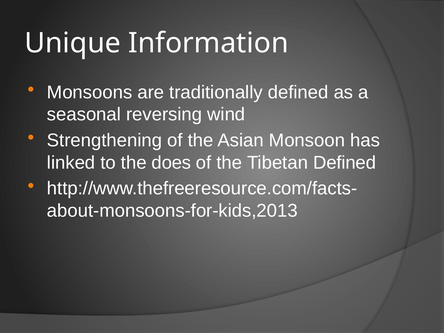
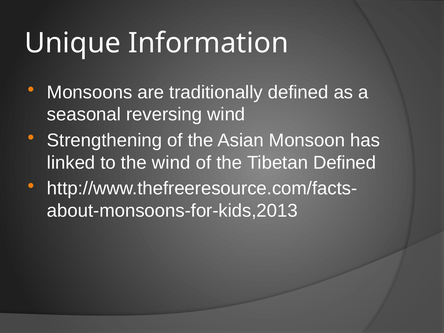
the does: does -> wind (171, 163)
